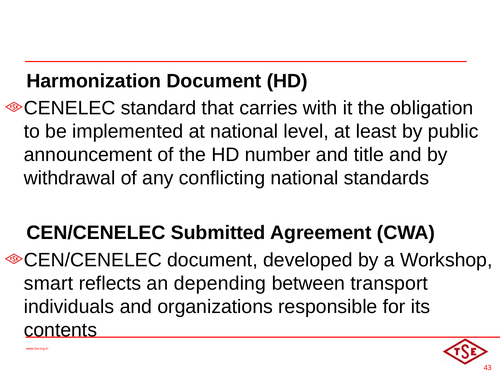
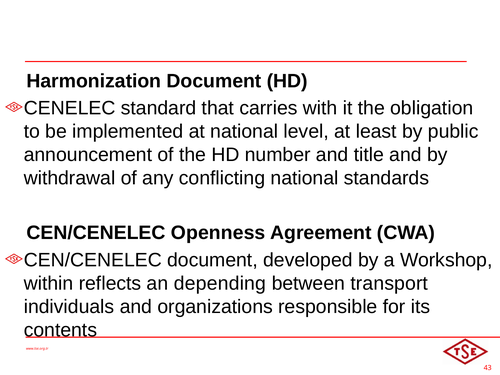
Submitted: Submitted -> Openness (218, 233)
smart: smart -> within (49, 283)
